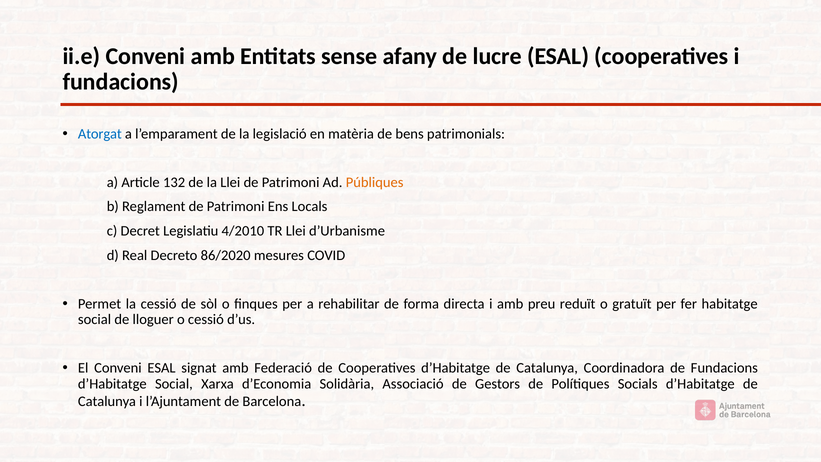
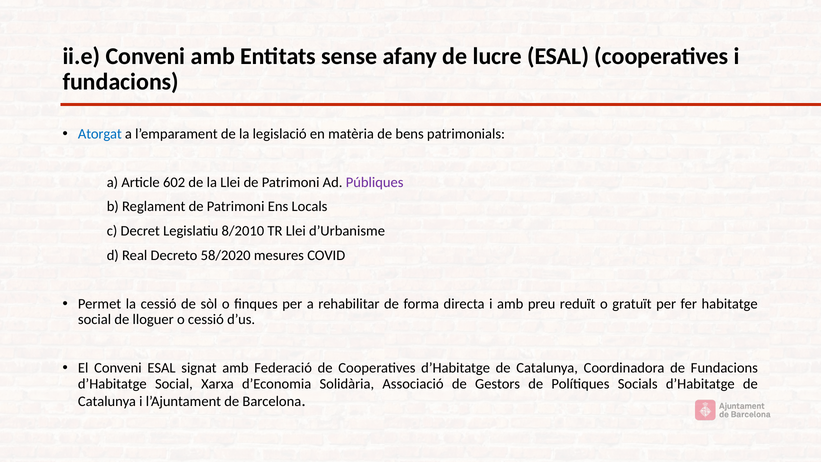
132: 132 -> 602 (174, 182)
Públiques colour: orange -> purple (375, 182)
4/2010: 4/2010 -> 8/2010 (243, 231)
86/2020: 86/2020 -> 58/2020 (226, 255)
